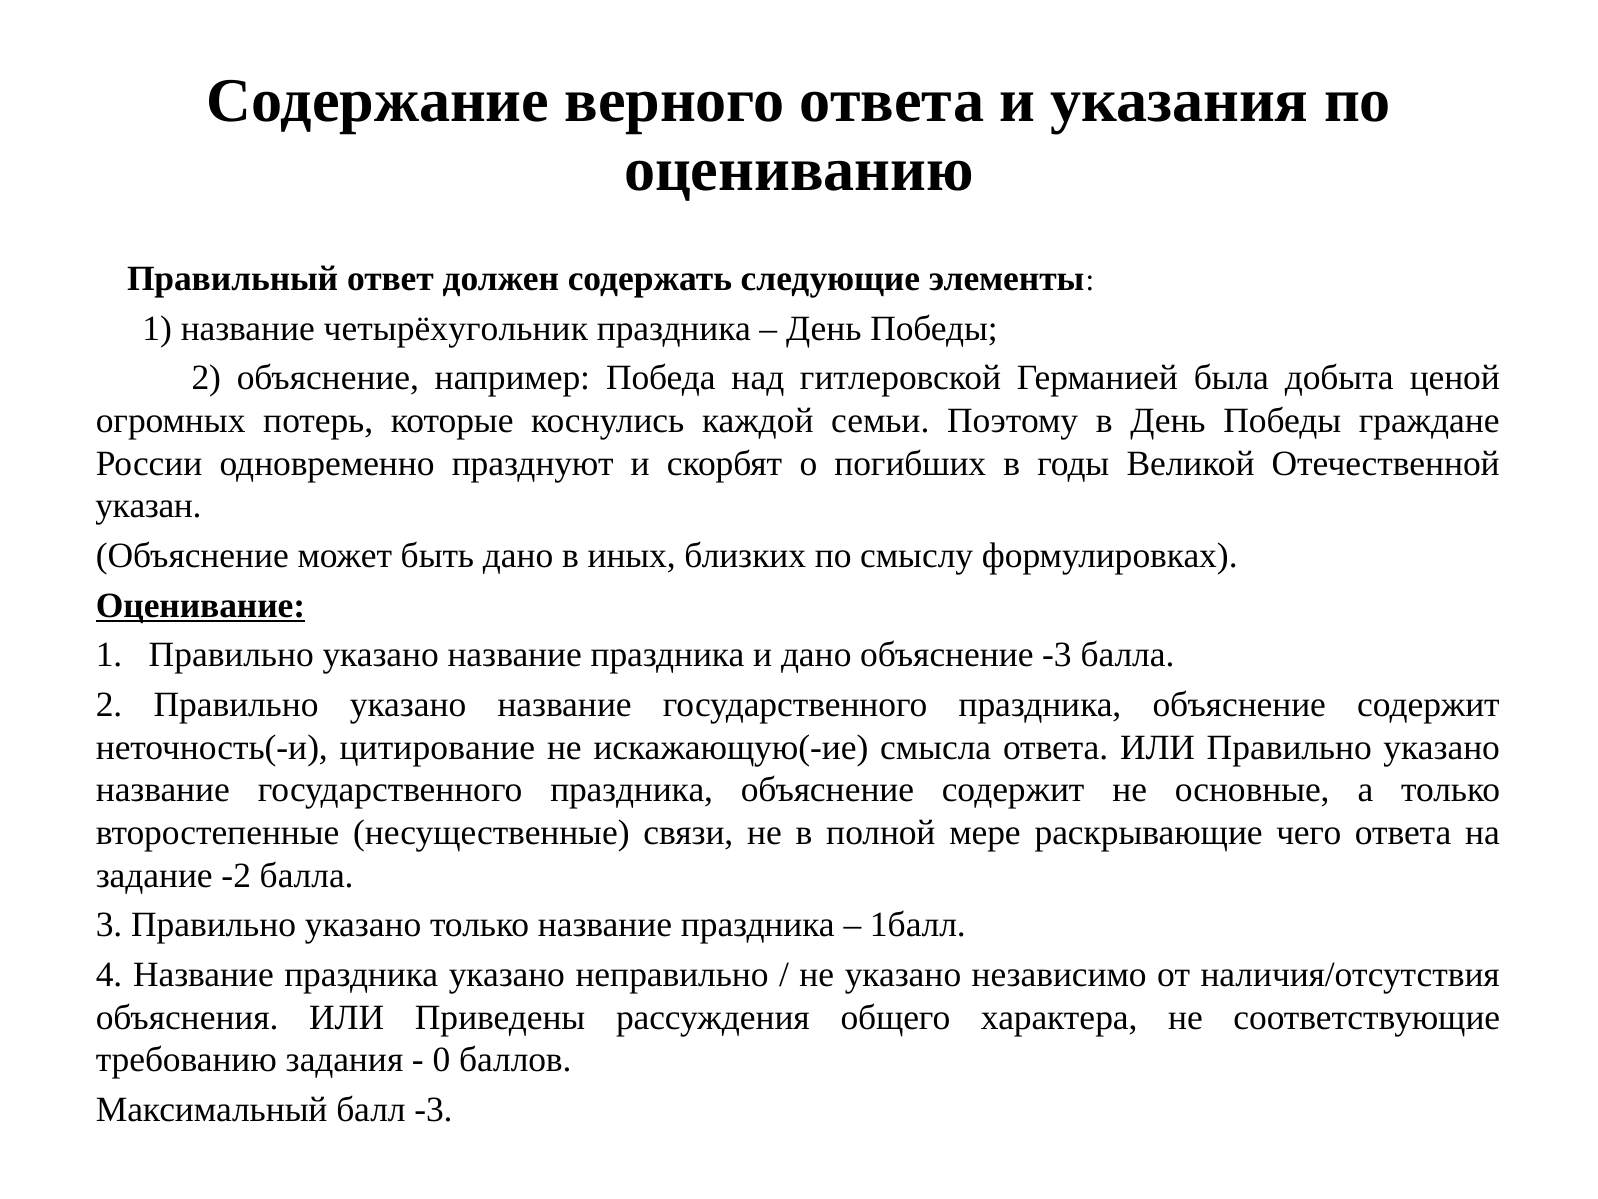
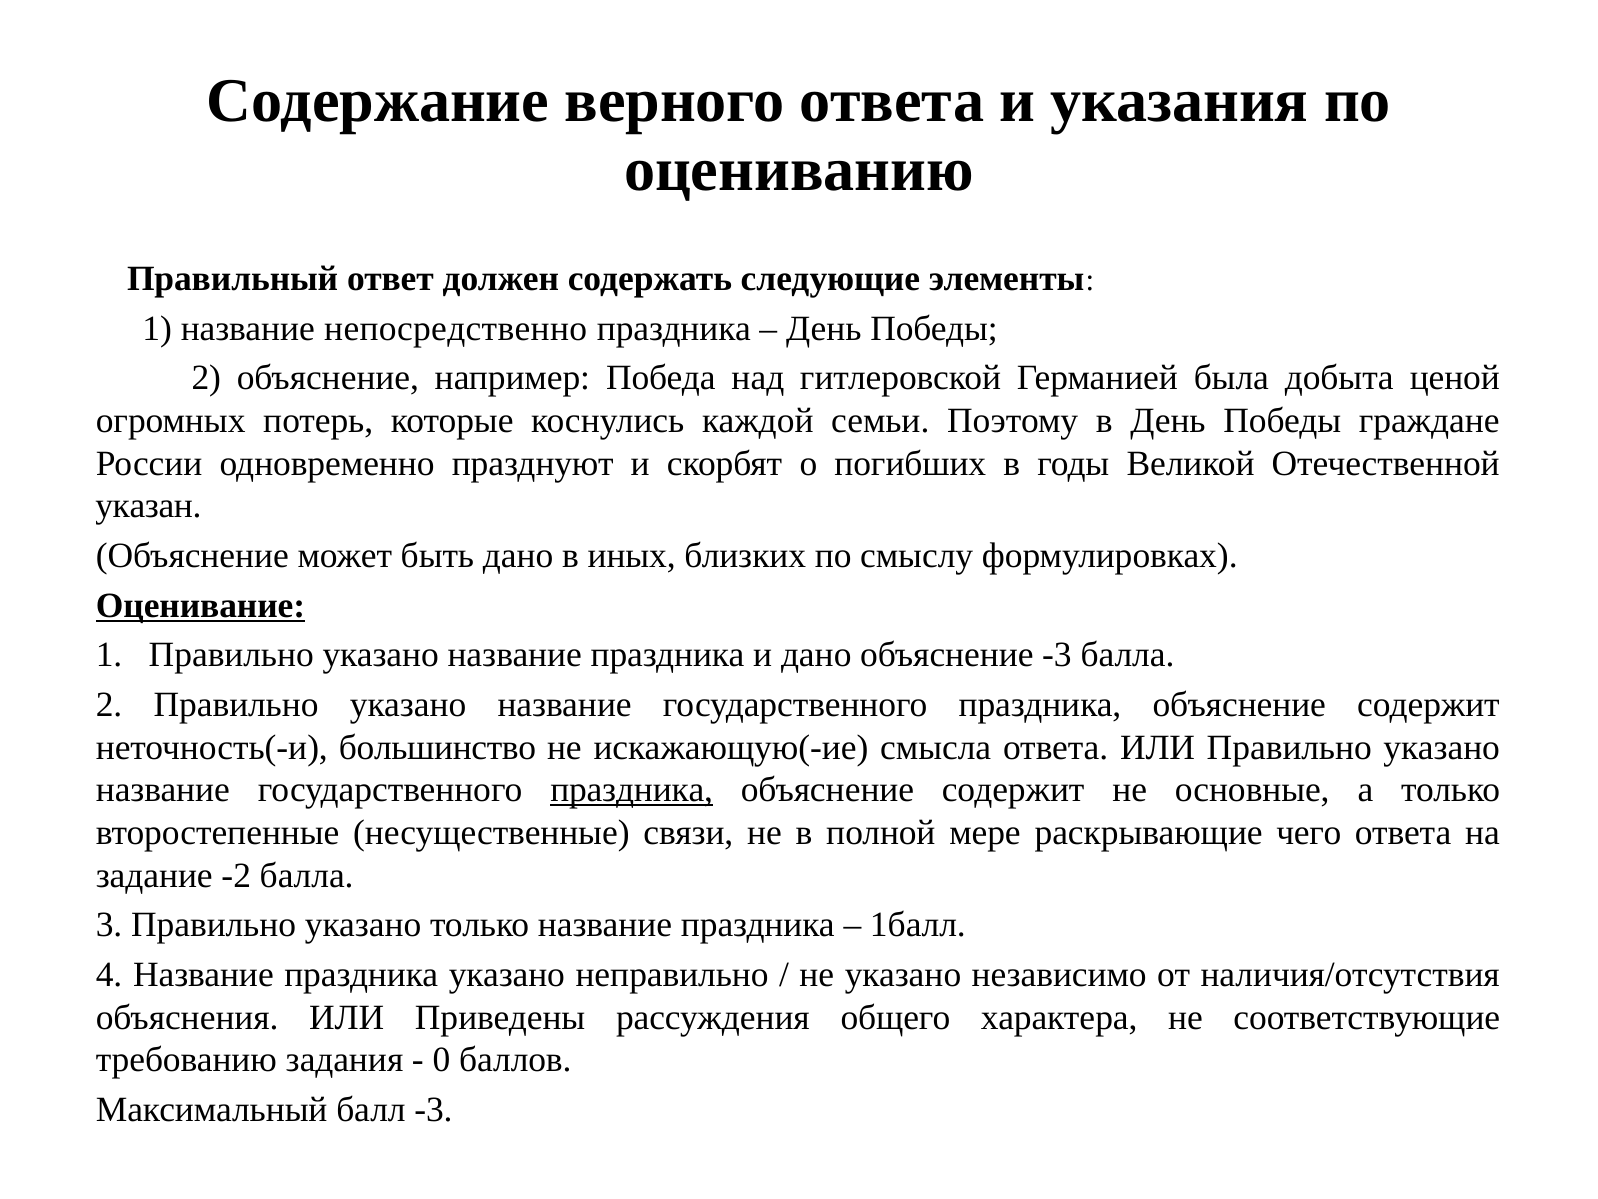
четырёхугольник: четырёхугольник -> непосредственно (456, 328)
цитирование: цитирование -> большинство (438, 747)
праздника underline: none -> present (632, 790)
